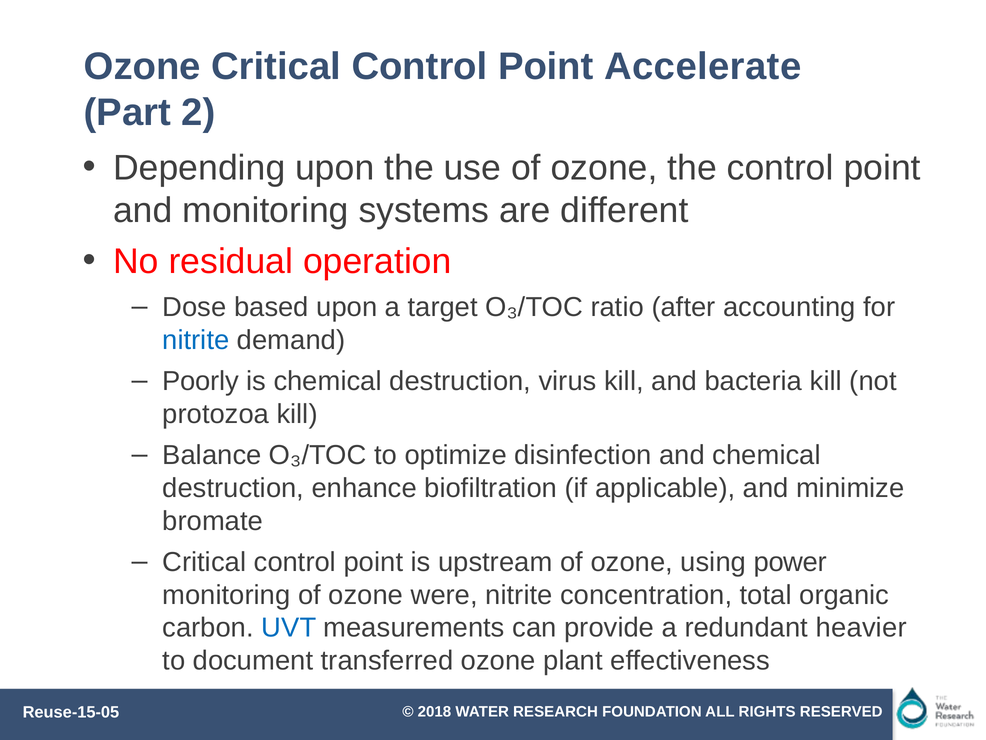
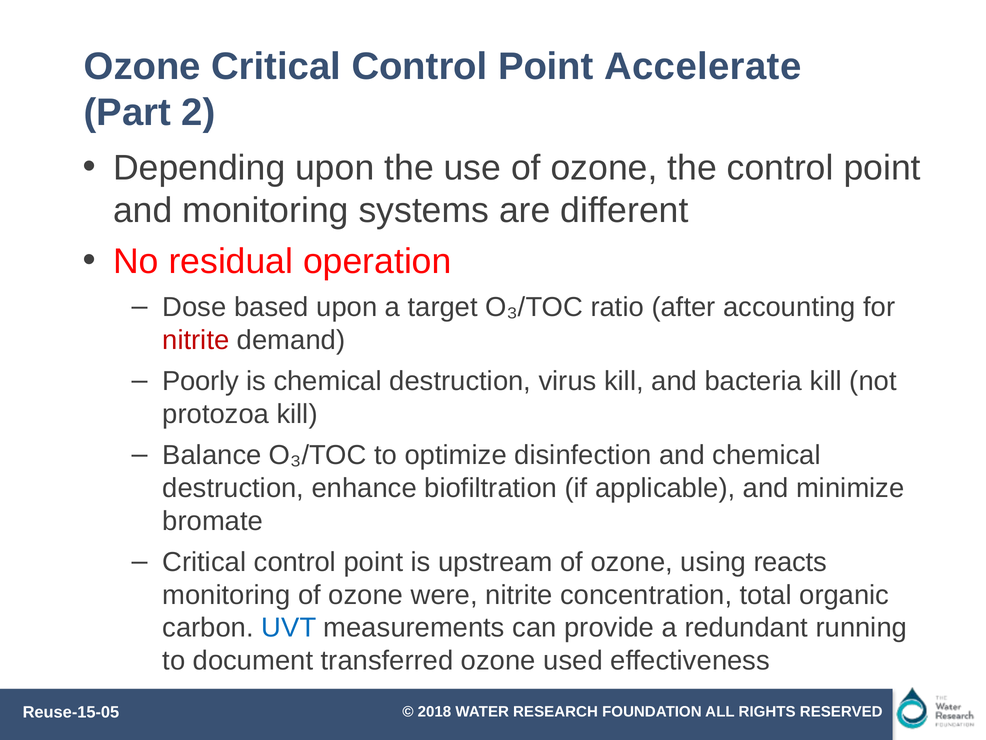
nitrite colour: blue -> red (196, 340)
power: power -> reacts (790, 562)
heavier: heavier -> running (861, 627)
plant: plant -> used (573, 660)
